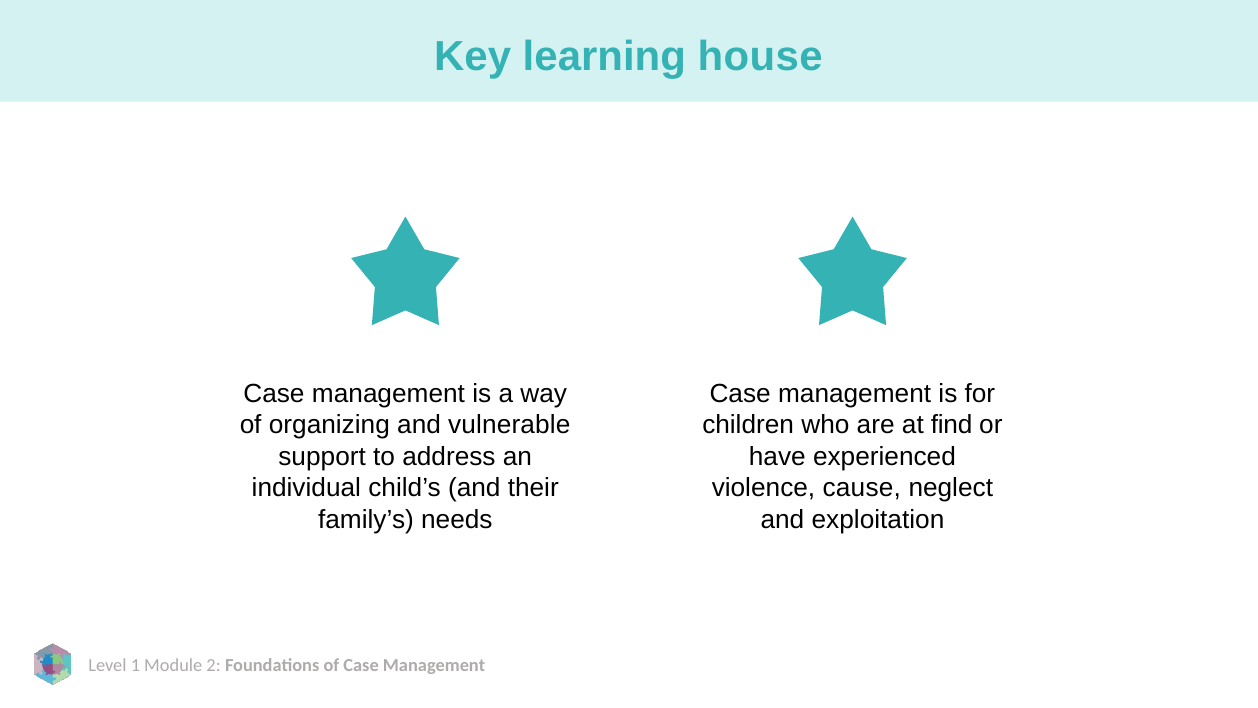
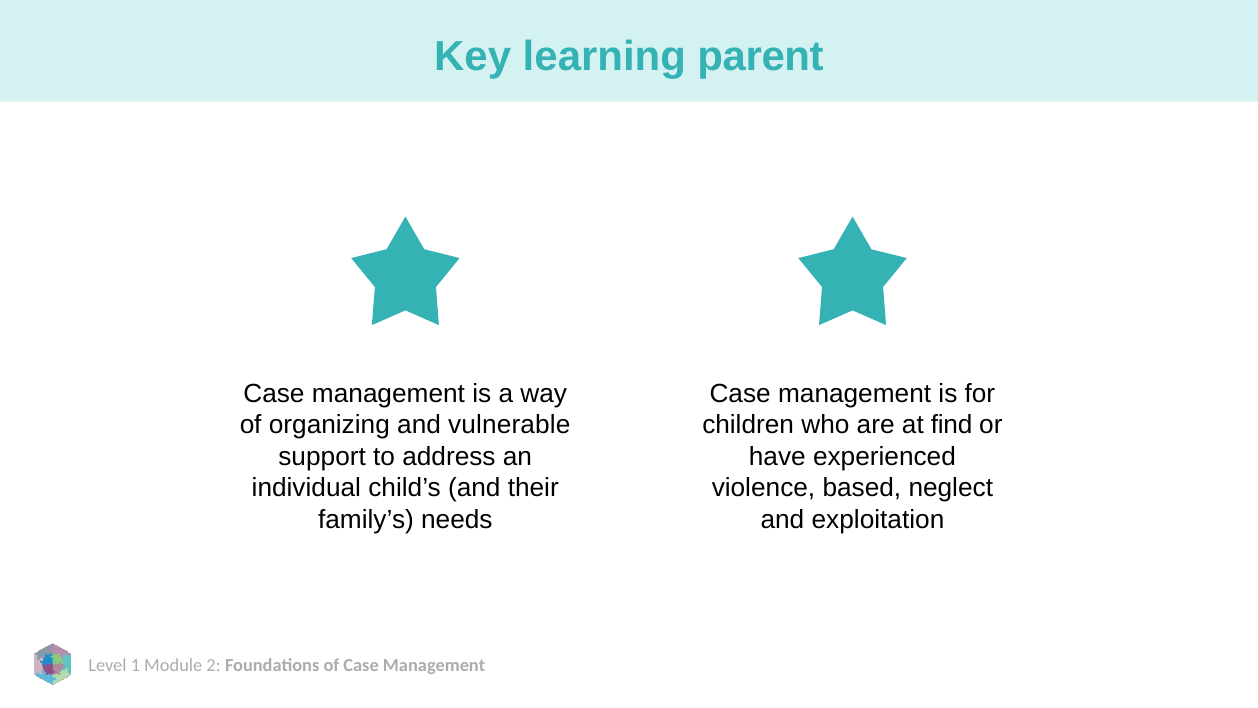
house: house -> parent (761, 57)
cause: cause -> based (862, 488)
